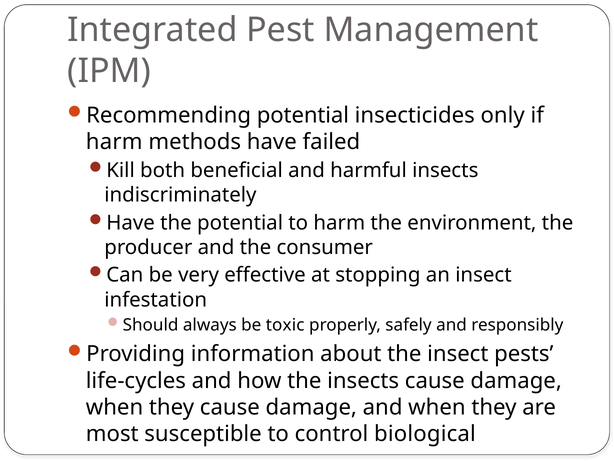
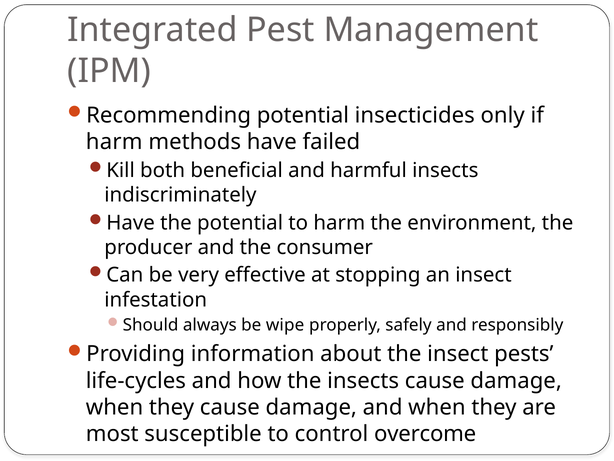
toxic: toxic -> wipe (285, 325)
biological: biological -> overcome (425, 434)
